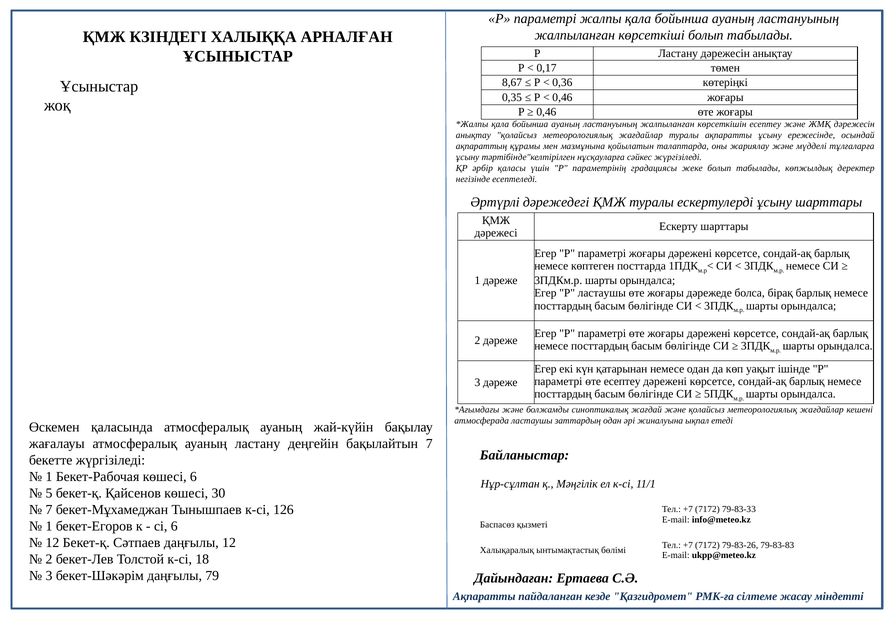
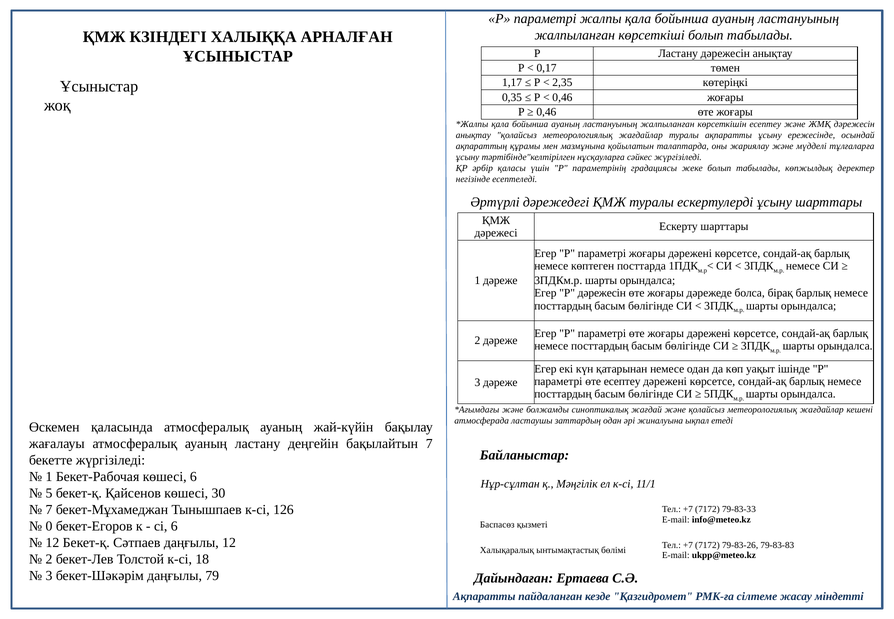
8,67: 8,67 -> 1,17 (512, 82)
0,36: 0,36 -> 2,35 (562, 82)
P ластаушы: ластаушы -> дәрежесін (602, 293)
1: 1 -> 0 (49, 526)
